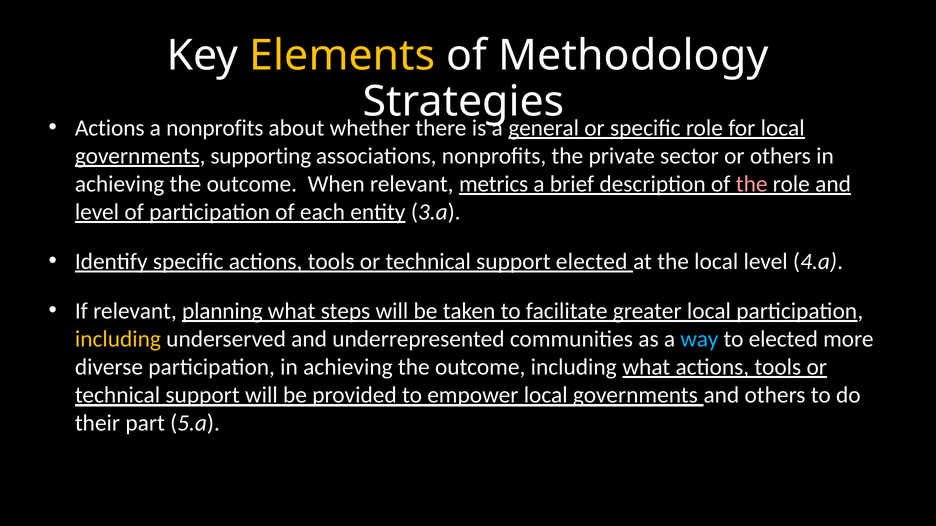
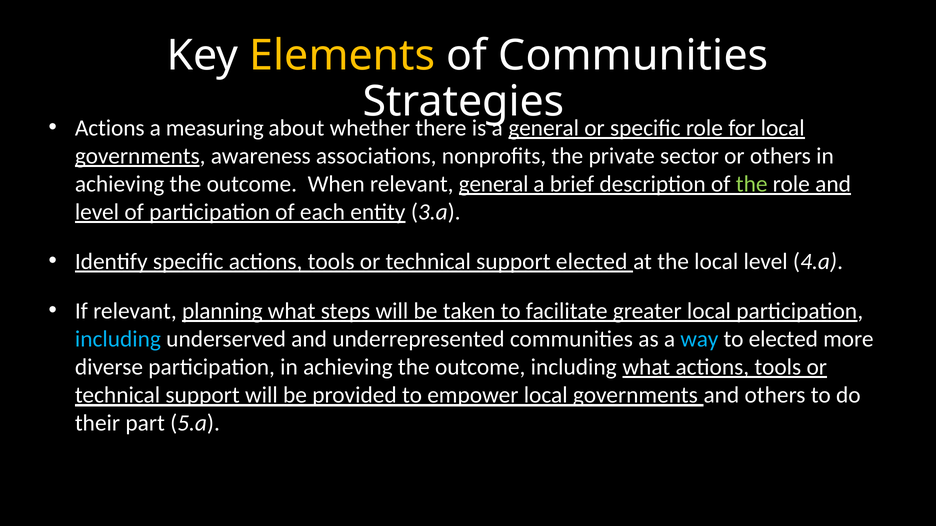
of Methodology: Methodology -> Communities (633, 55)
a nonprofits: nonprofits -> measuring (215, 128)
supporting: supporting -> awareness (261, 156)
relevant metrics: metrics -> general (494, 184)
the colour: pink -> light green (752, 184)
including colour: yellow -> light blue (118, 339)
